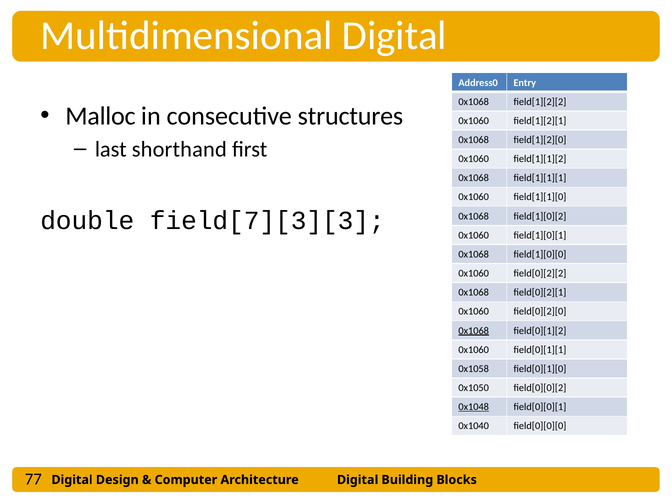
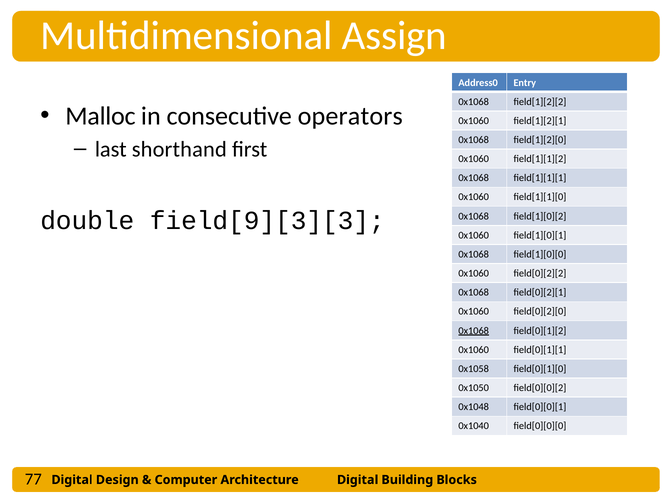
Multidimensional Digital: Digital -> Assign (394, 36)
structures: structures -> operators (350, 116)
field[7][3][3: field[7][3][3 -> field[9][3][3 (267, 220)
0x1048 underline: present -> none (474, 407)
